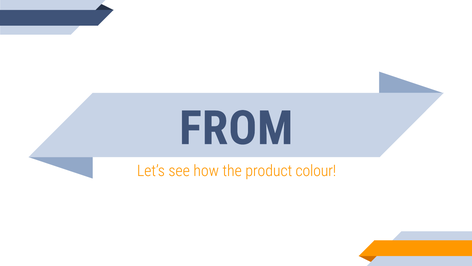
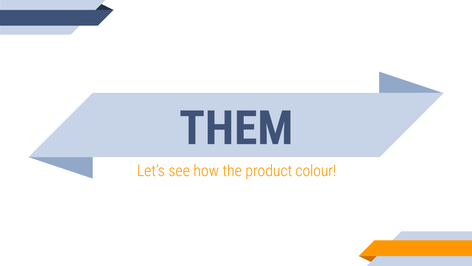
FROM: FROM -> THEM (236, 128)
